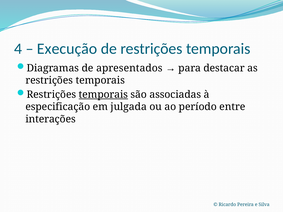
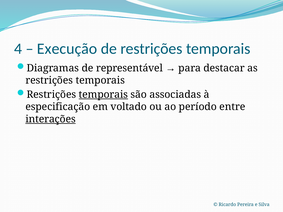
apresentados: apresentados -> representável (129, 68)
julgada: julgada -> voltado (129, 107)
interações underline: none -> present (51, 119)
